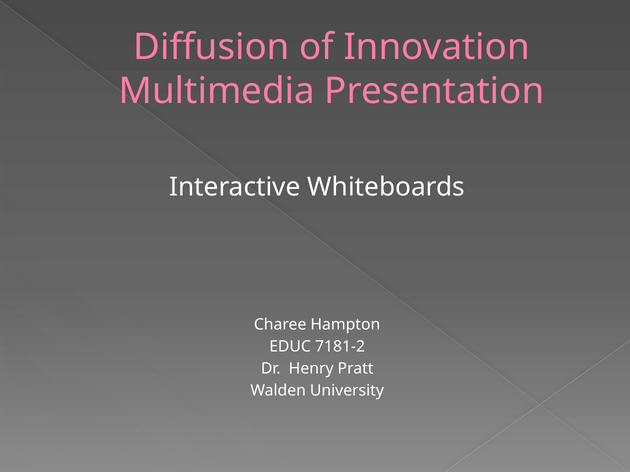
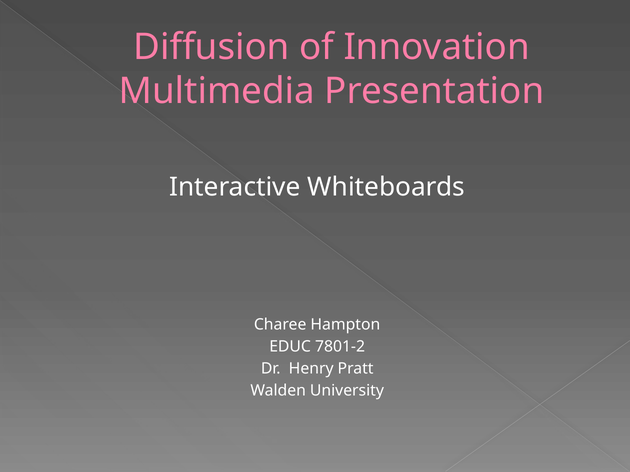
7181-2: 7181-2 -> 7801-2 (340, 347)
